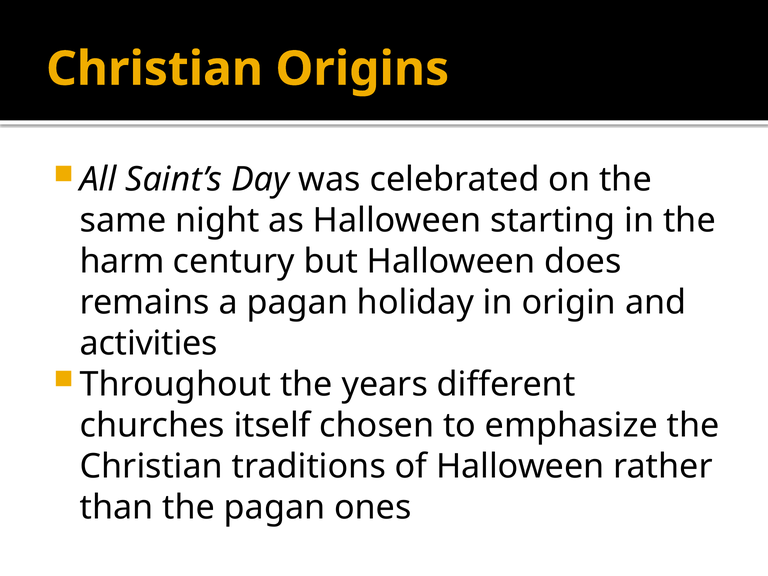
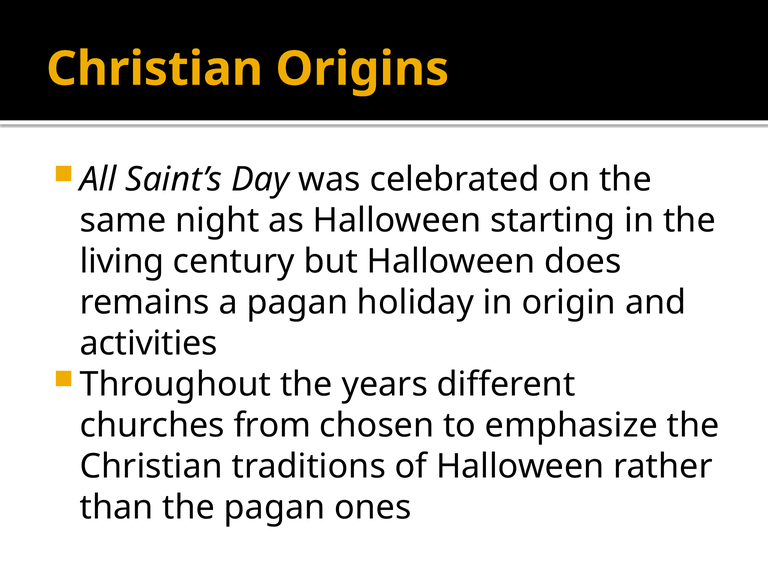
harm: harm -> living (122, 262)
itself: itself -> from (272, 425)
